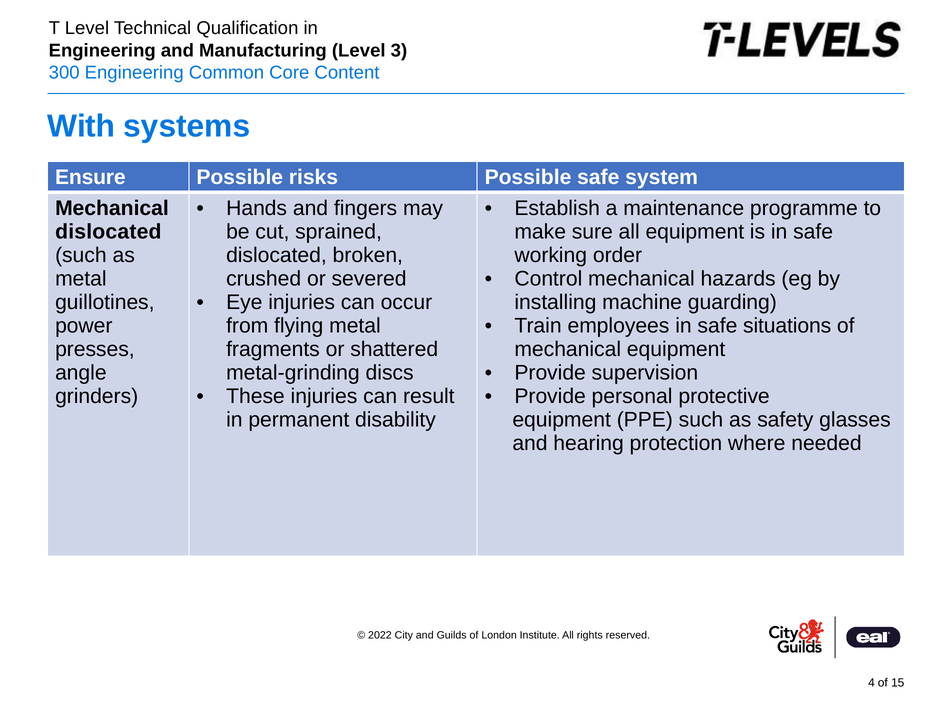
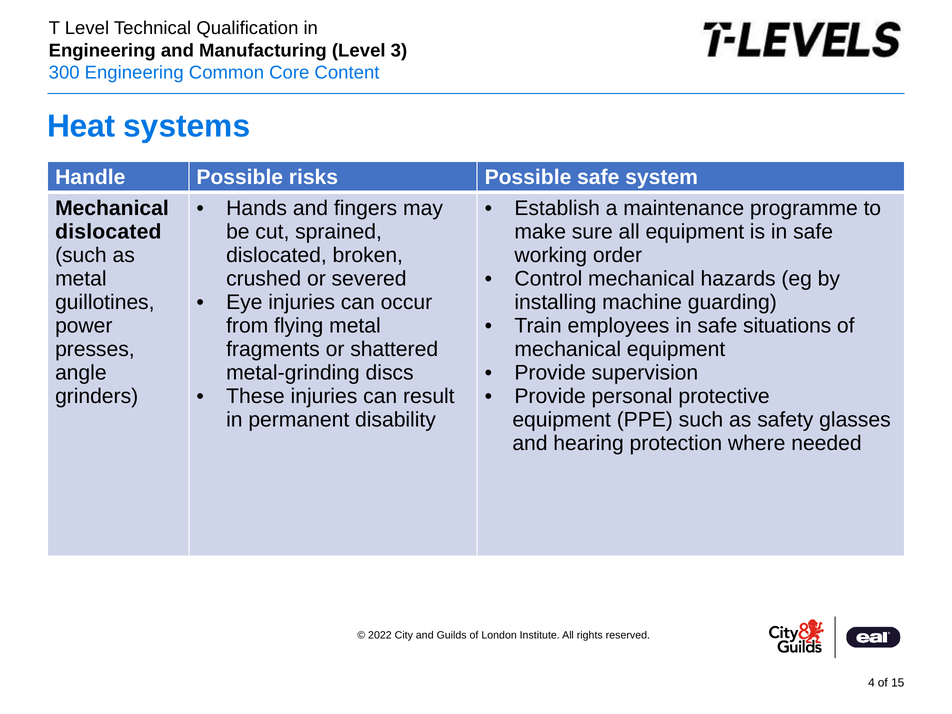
With: With -> Heat (81, 126)
Ensure: Ensure -> Handle (90, 177)
